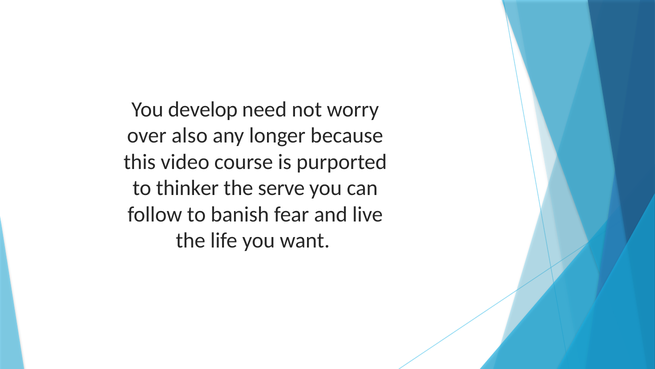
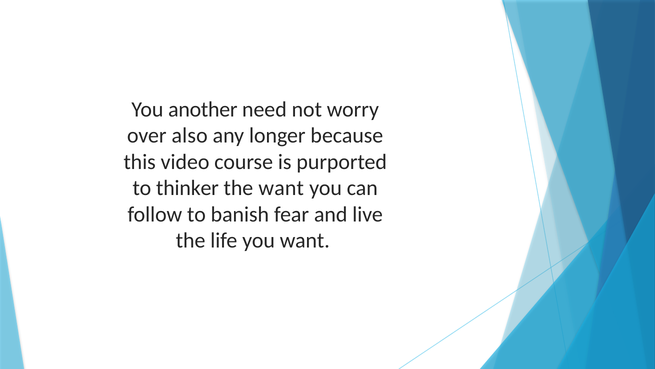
develop: develop -> another (203, 109)
the serve: serve -> want (281, 188)
